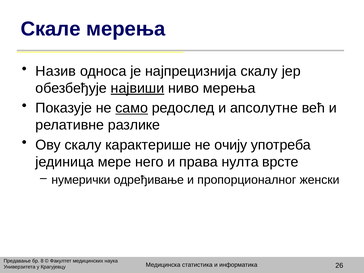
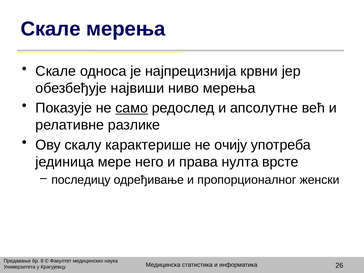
Назив: Назив -> Скале (56, 71)
најпрецизнија скалу: скалу -> крвни (259, 71)
највиши underline: present -> none (137, 88)
нумерички: нумерички -> последицу (81, 180)
